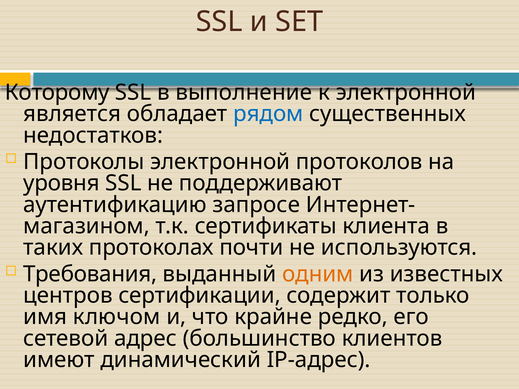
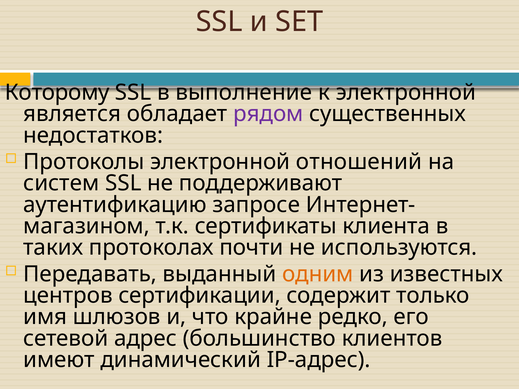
рядом colour: blue -> purple (268, 114)
протоколов: протоколов -> отношений (359, 162)
уровня: уровня -> систем (61, 183)
Требования: Требования -> Передавать (90, 274)
ключом: ключом -> шлюзов (117, 317)
